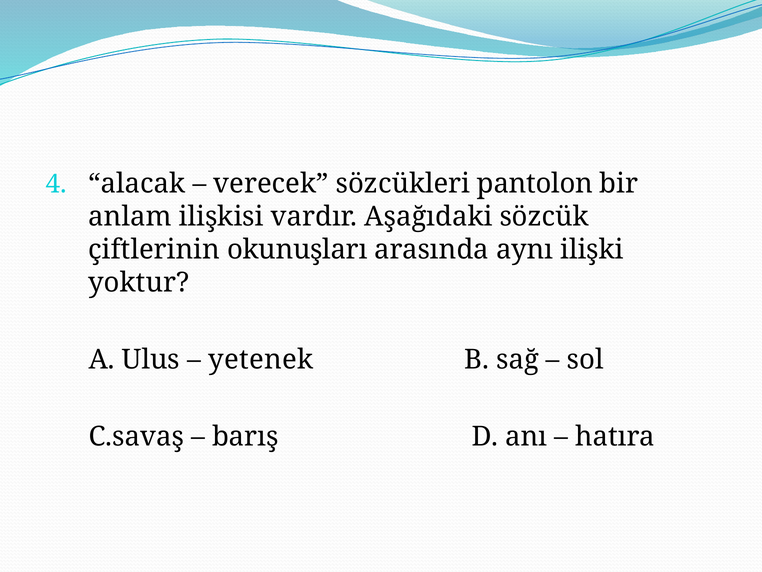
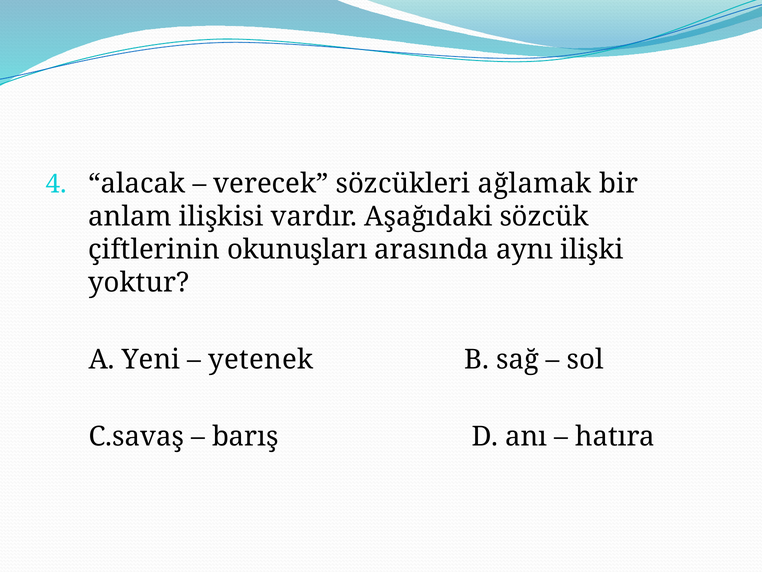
pantolon: pantolon -> ağlamak (535, 183)
Ulus: Ulus -> Yeni (151, 359)
